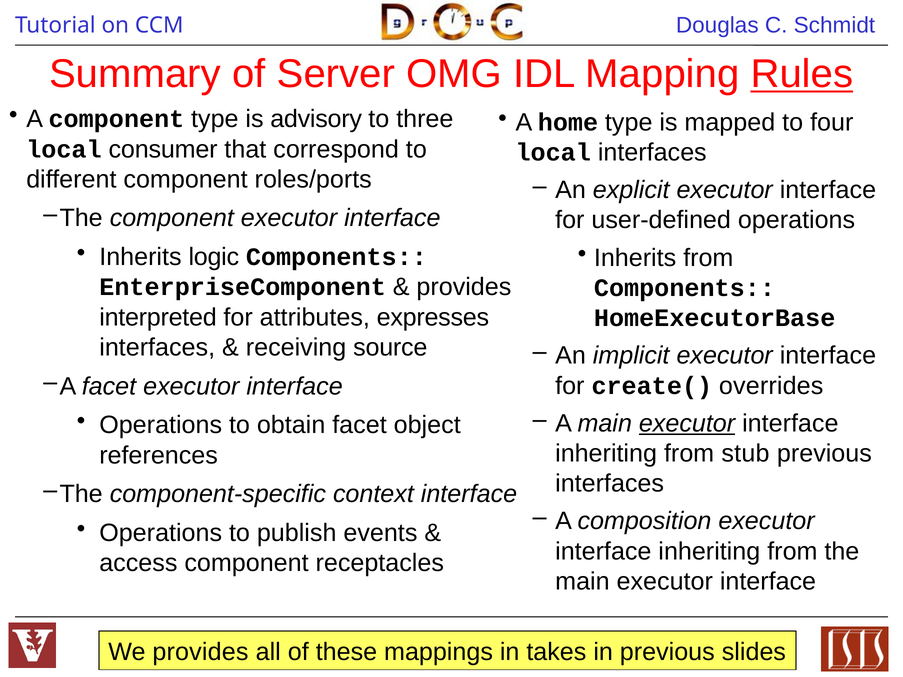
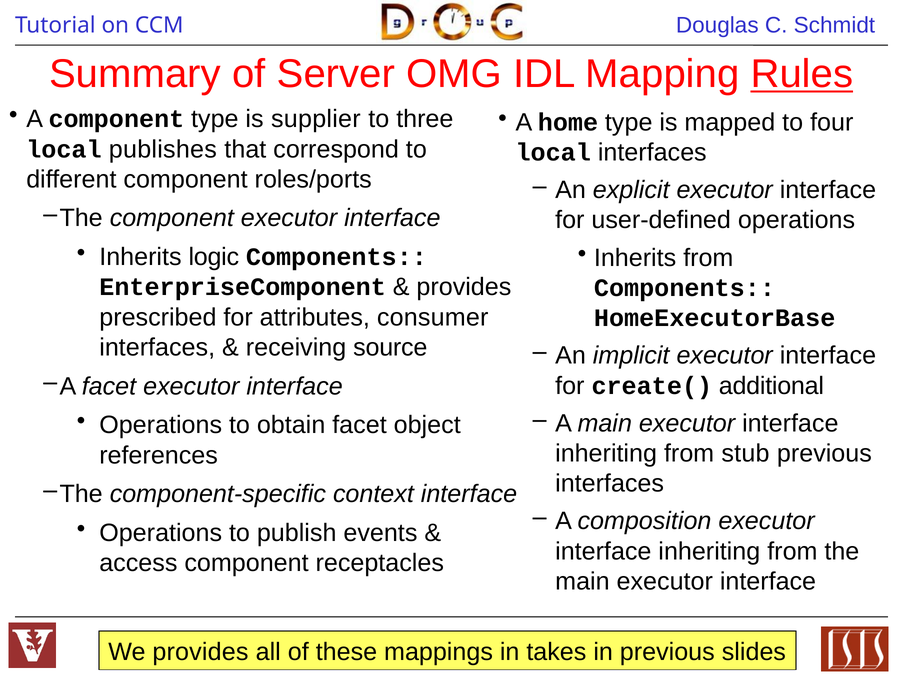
advisory: advisory -> supplier (316, 119)
consumer: consumer -> publishes (163, 149)
interpreted: interpreted -> prescribed (158, 317)
expresses: expresses -> consumer (433, 317)
overrides: overrides -> additional (771, 386)
executor underline: present -> none (687, 424)
